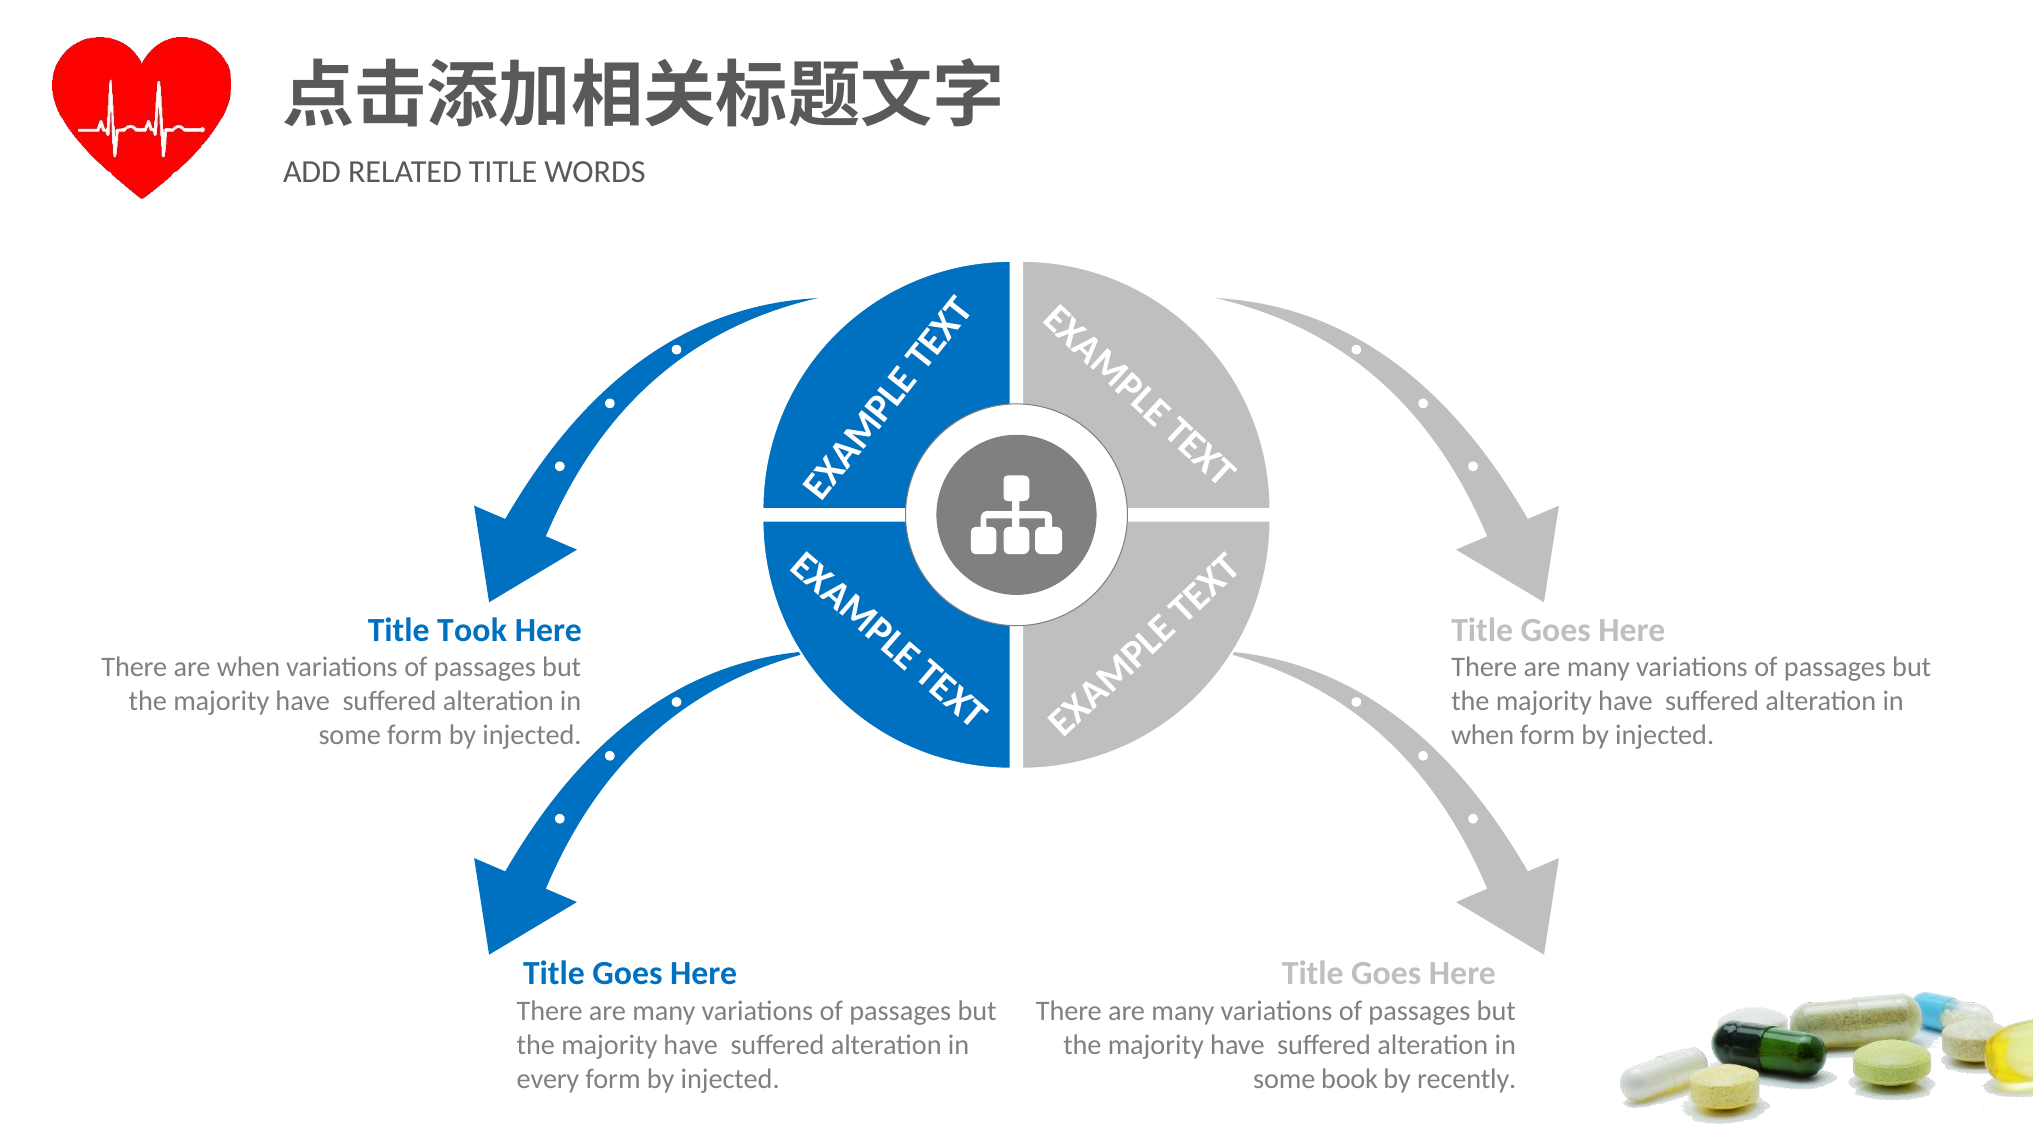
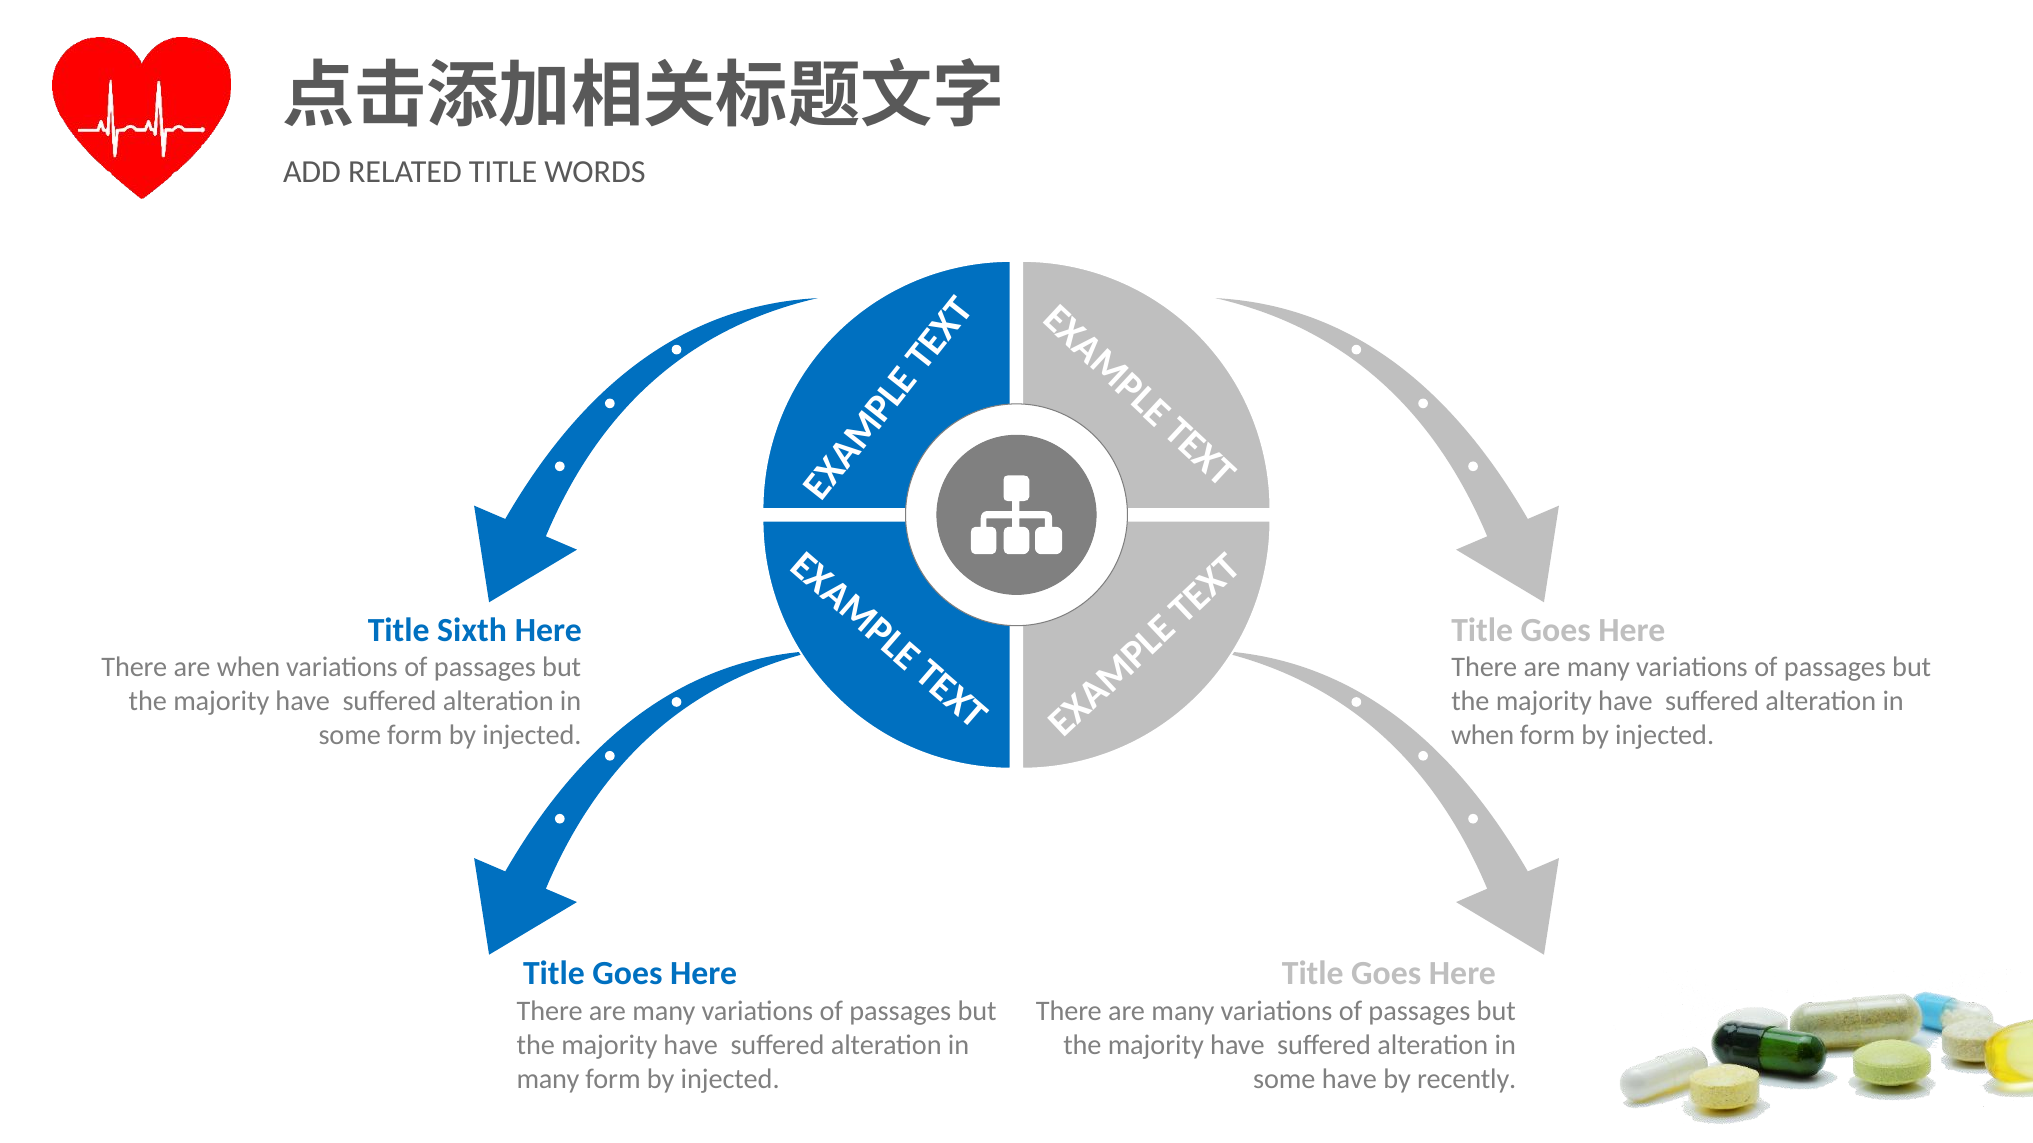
Took: Took -> Sixth (472, 630)
every: every -> many (548, 1079)
some book: book -> have (1349, 1079)
